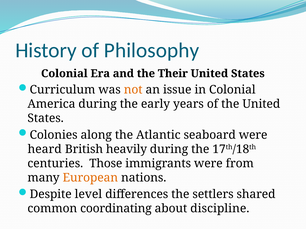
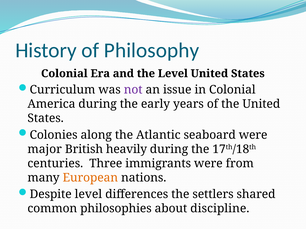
the Their: Their -> Level (173, 74)
not colour: orange -> purple (133, 90)
heard: heard -> major (45, 149)
Those: Those -> Three (106, 164)
coordinating: coordinating -> philosophies (116, 209)
